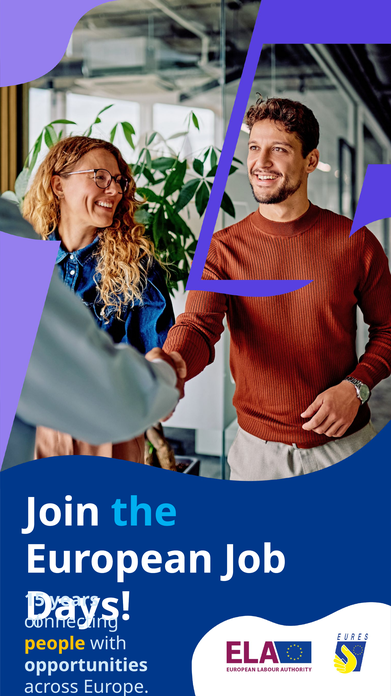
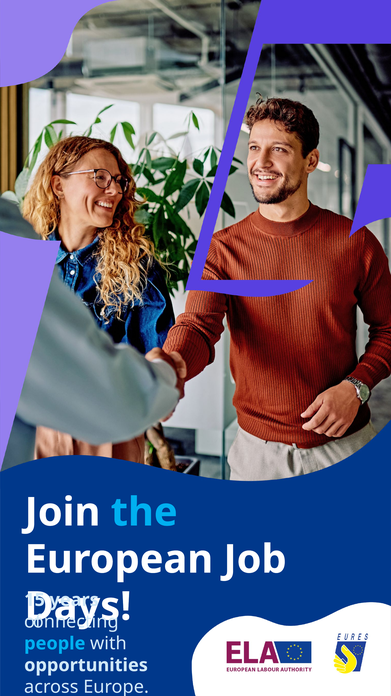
people colour: yellow -> light blue (55, 643)
